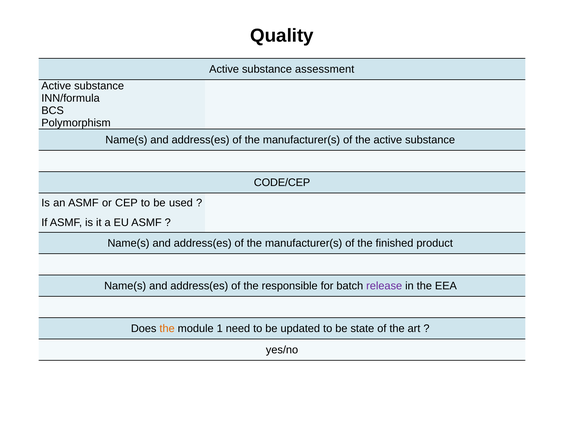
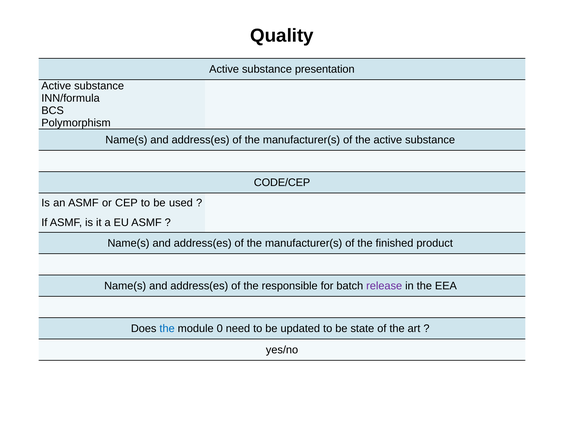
assessment: assessment -> presentation (325, 69)
the colour: orange -> blue (167, 328)
1: 1 -> 0 (220, 328)
